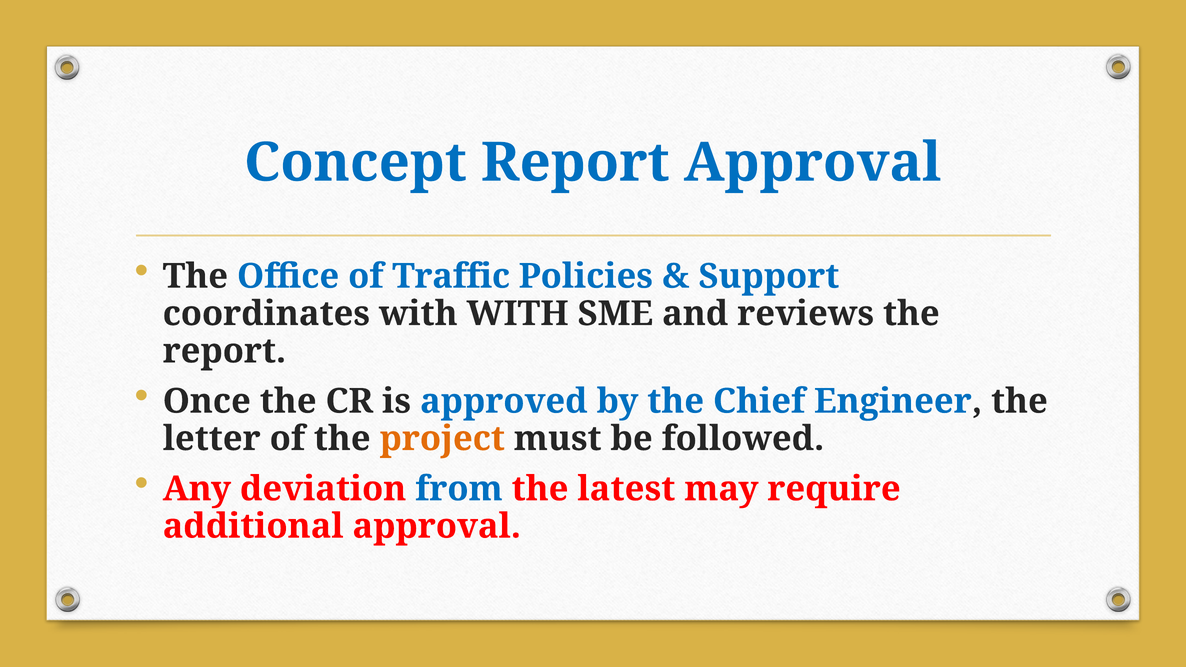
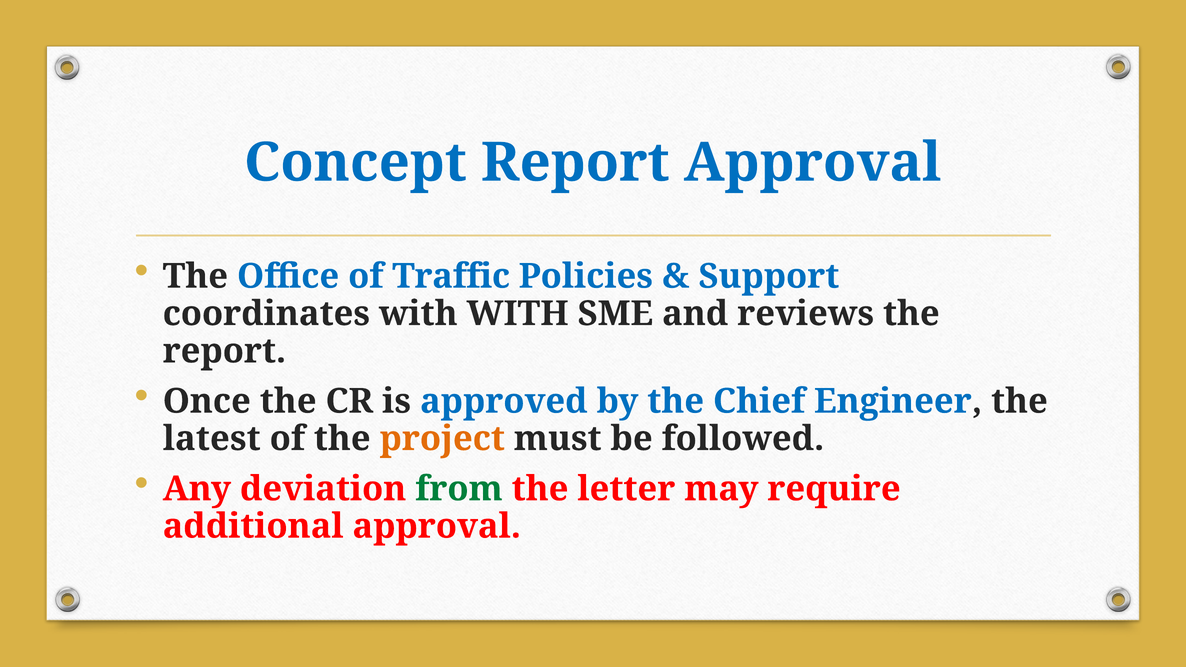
letter: letter -> latest (212, 439)
from colour: blue -> green (459, 489)
latest: latest -> letter (626, 489)
